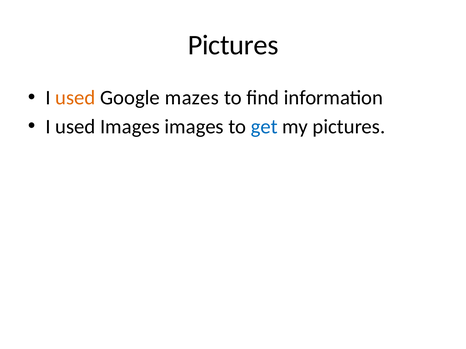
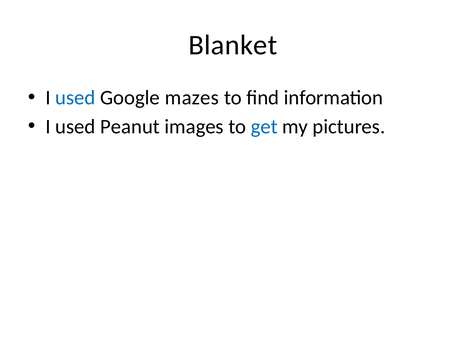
Pictures: Pictures -> Blanket (233, 45)
used colour: orange -> blue (75, 98)
used Images: Images -> Peanut (130, 127)
